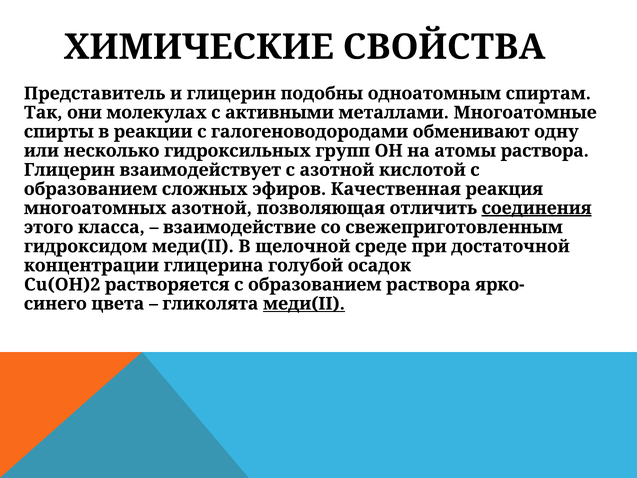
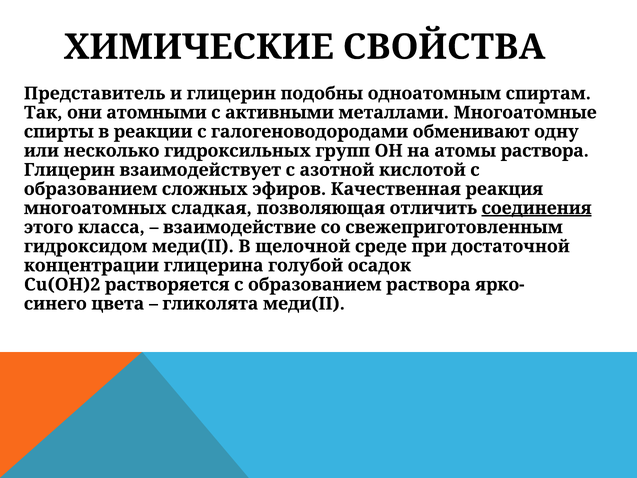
молекулах: молекулах -> атомными (157, 113)
многоатомных азотной: азотной -> сладкая (212, 208)
меди(II underline: present -> none (304, 304)
